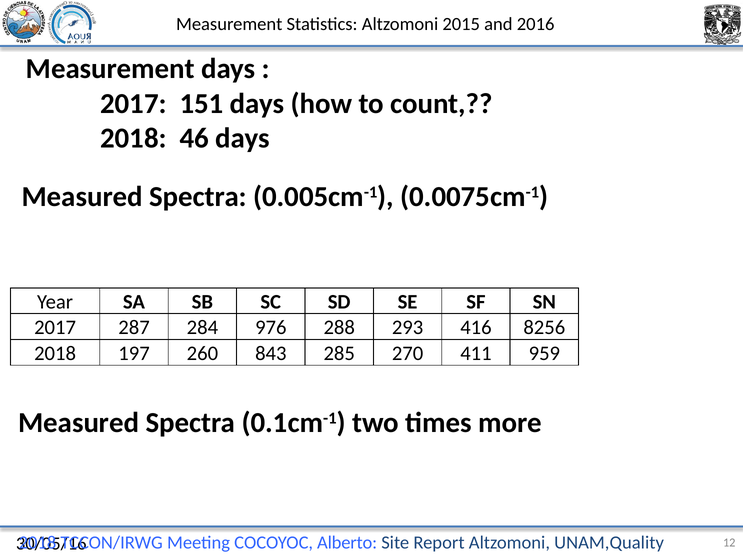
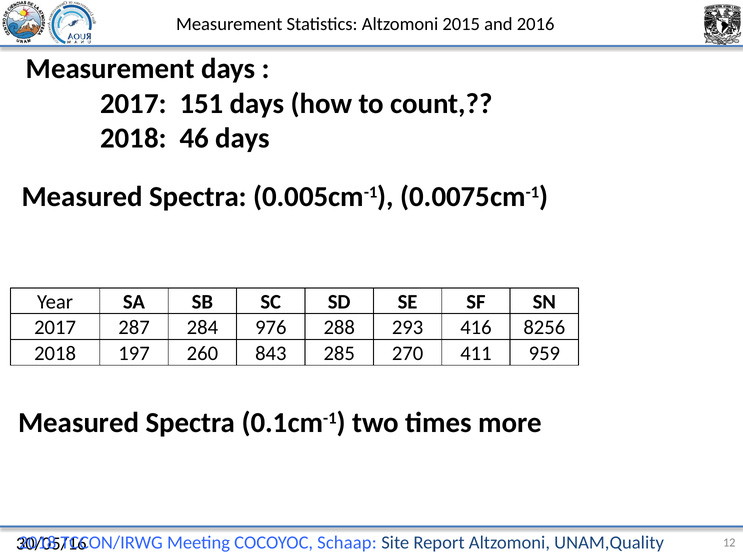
Alberto: Alberto -> Schaap (347, 543)
